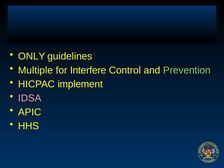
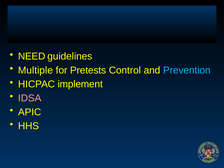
ONLY: ONLY -> NEED (32, 56)
Interfere: Interfere -> Pretests (88, 70)
Prevention colour: light green -> light blue (187, 70)
